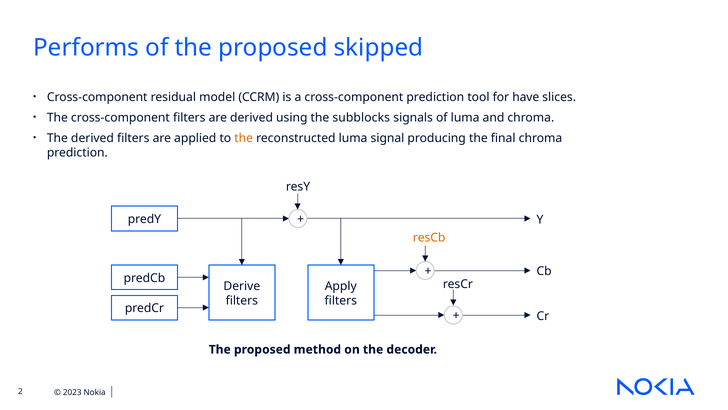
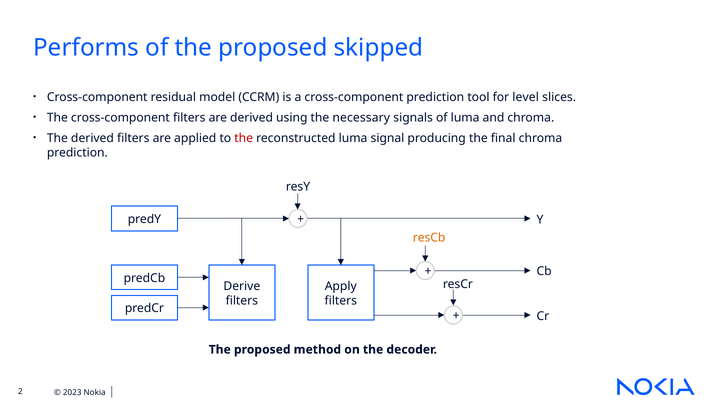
have: have -> level (526, 97)
subblocks: subblocks -> necessary (361, 118)
the colour: orange -> red (244, 138)
